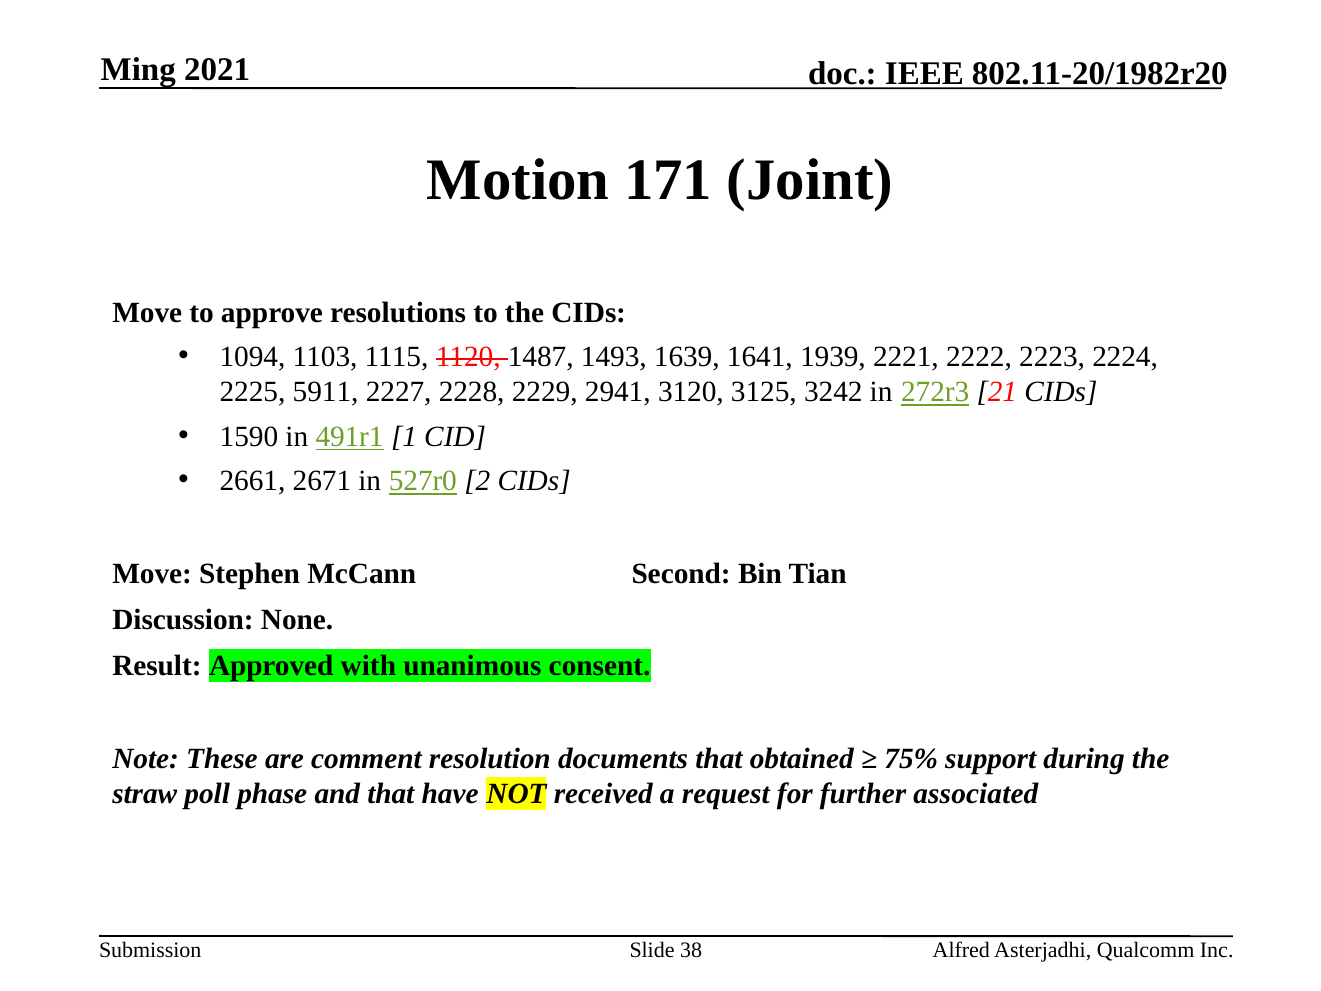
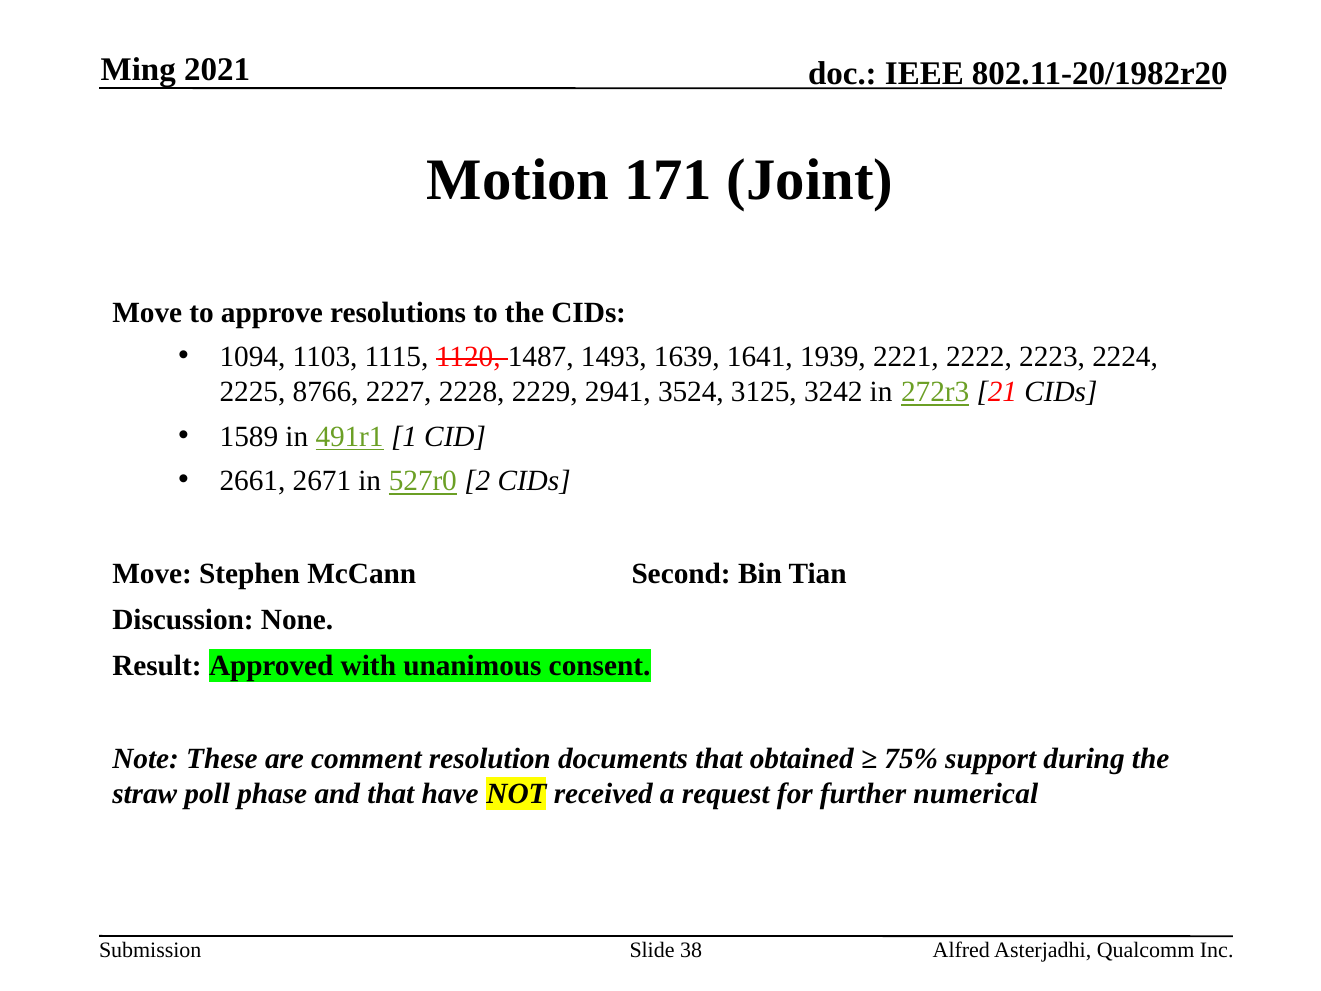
5911: 5911 -> 8766 (326, 392)
3120: 3120 -> 3524 (691, 392)
1590: 1590 -> 1589 (249, 436)
associated: associated -> numerical (976, 793)
